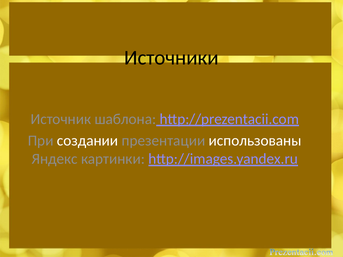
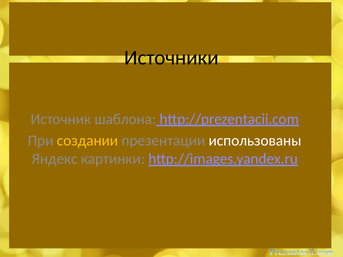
создании colour: white -> yellow (88, 141)
